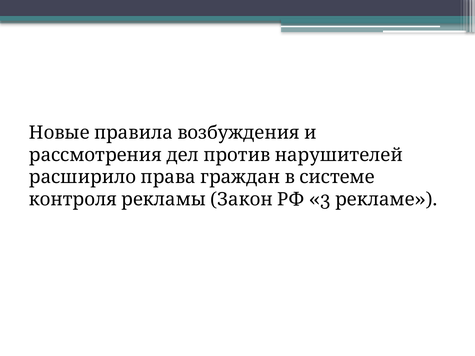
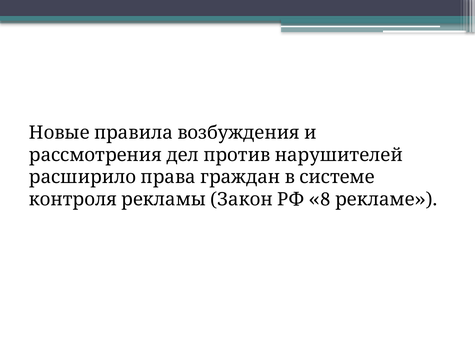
3: 3 -> 8 (320, 200)
